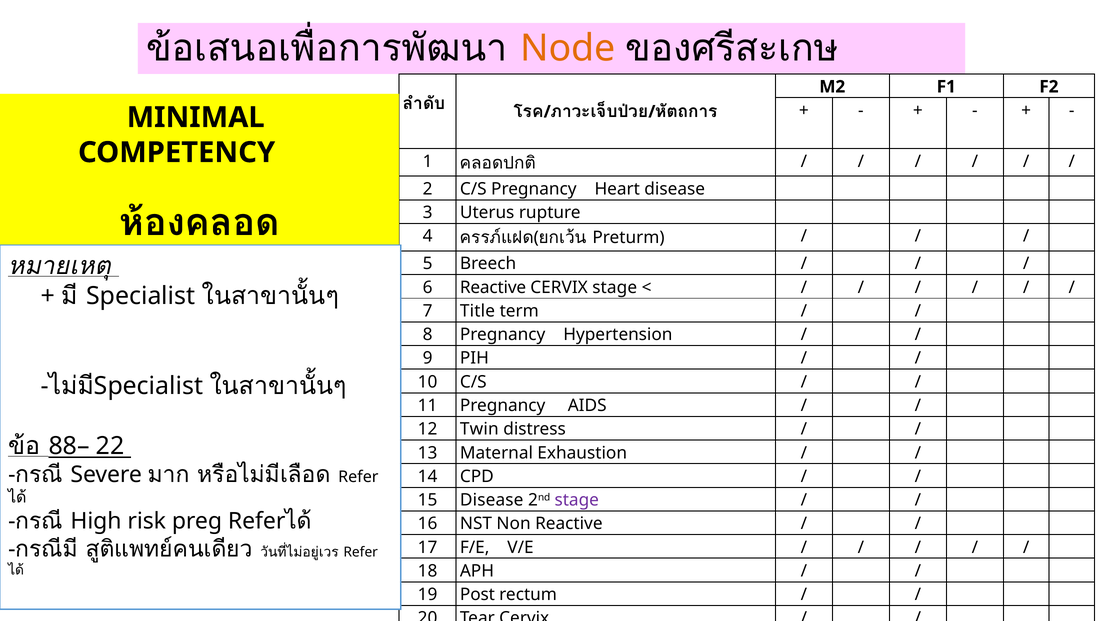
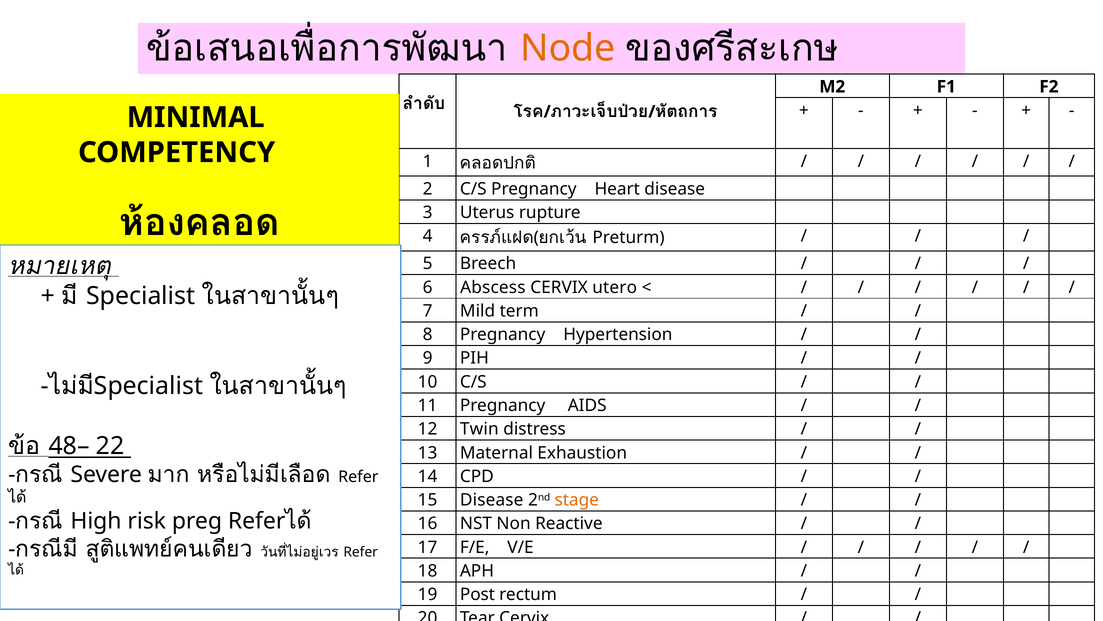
6 Reactive: Reactive -> Abscess (493, 287)
CERVIX stage: stage -> utero (615, 287)
Title: Title -> Mild (478, 311)
88–: 88– -> 48– (69, 446)
stage colour: purple -> orange (577, 500)
